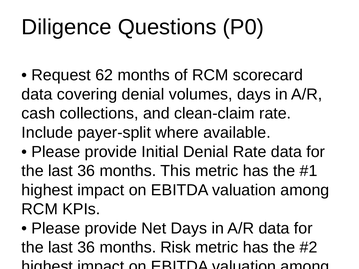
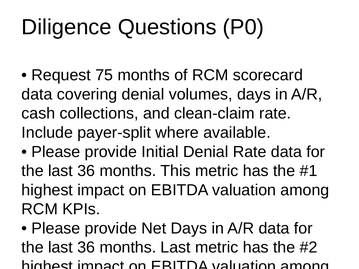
62: 62 -> 75 (104, 75)
months Risk: Risk -> Last (176, 248)
